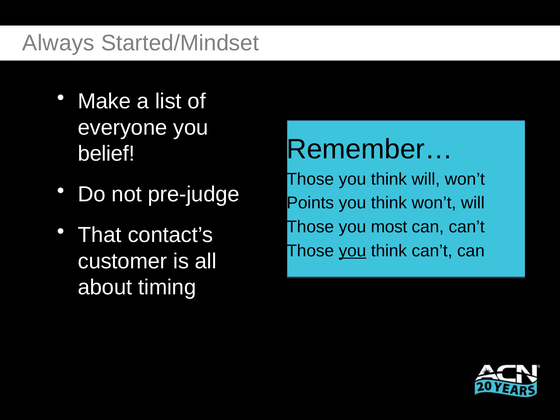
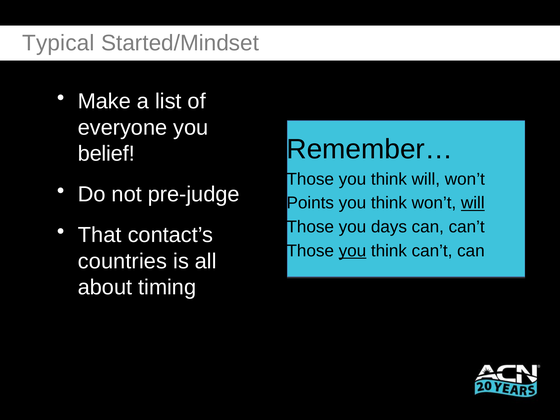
Always: Always -> Typical (58, 43)
will underline: none -> present (473, 203)
most: most -> days (389, 227)
customer: customer -> countries (122, 261)
